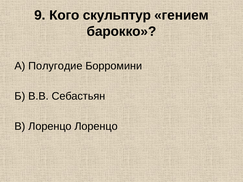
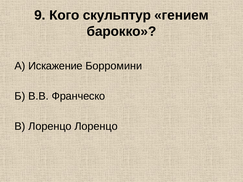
Полугодие: Полугодие -> Искажение (55, 66)
Себастьян: Себастьян -> Франческо (78, 96)
